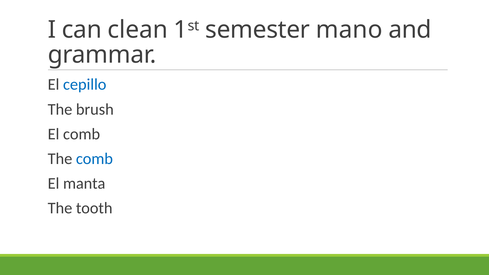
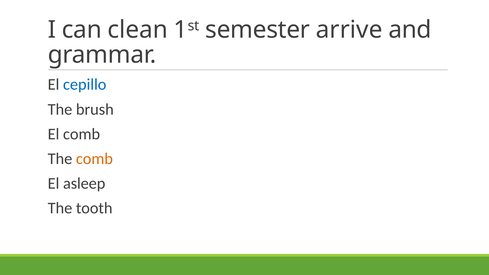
mano: mano -> arrive (349, 30)
comb colour: blue -> orange (94, 159)
manta: manta -> asleep (84, 184)
